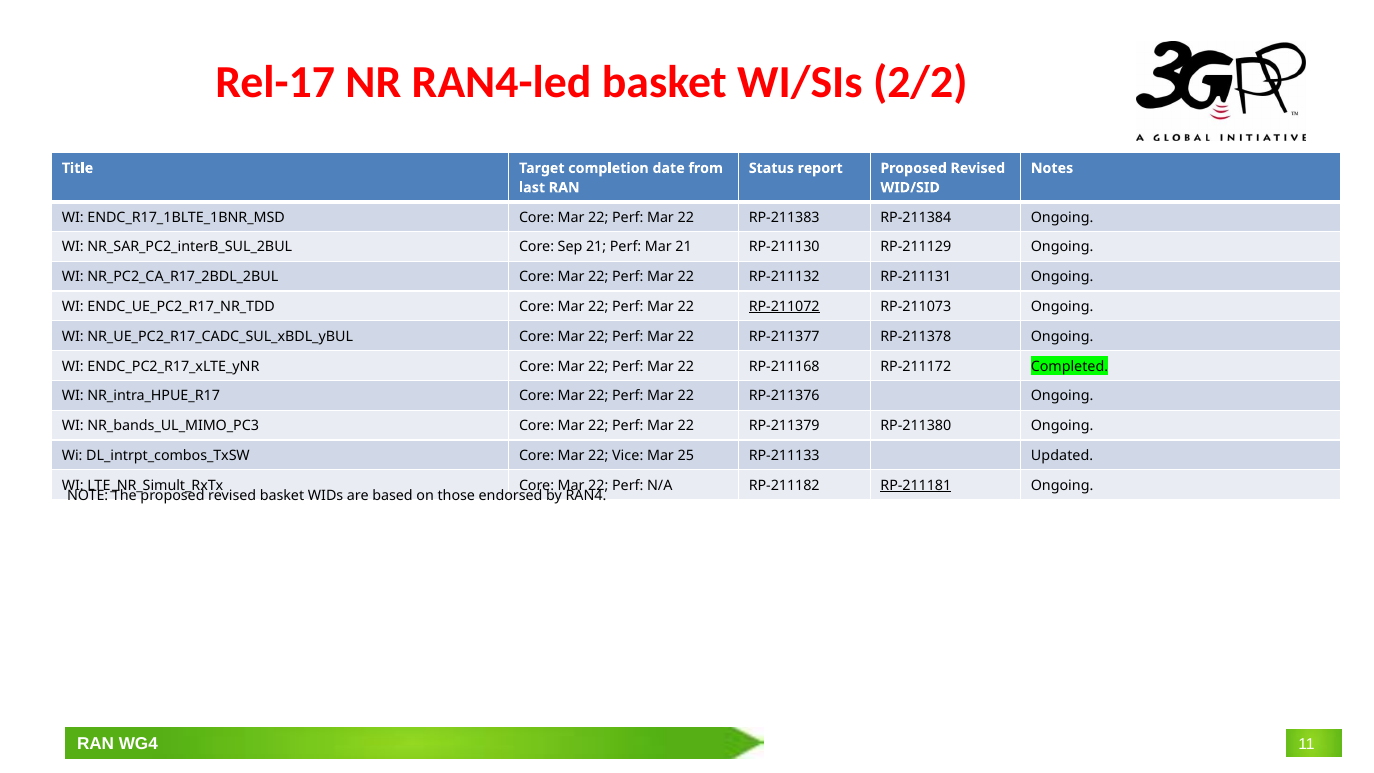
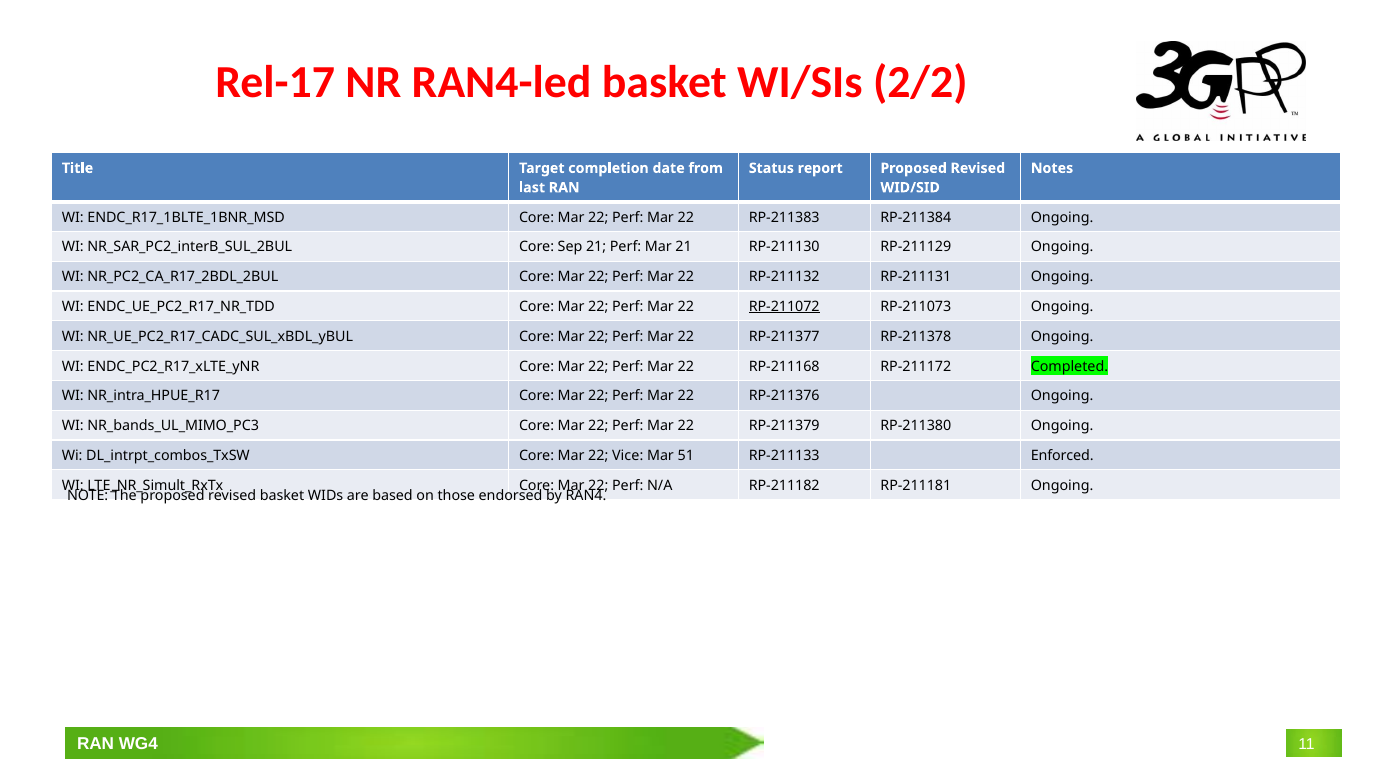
25: 25 -> 51 (686, 456)
Updated: Updated -> Enforced (1062, 456)
RP-211181 underline: present -> none (916, 485)
